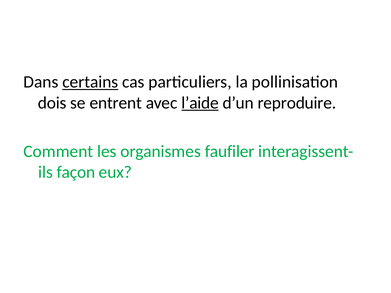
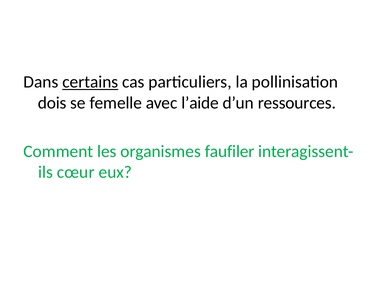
entrent: entrent -> femelle (116, 103)
l’aide underline: present -> none (200, 103)
reproduire: reproduire -> ressources (297, 103)
façon: façon -> cœur (76, 172)
